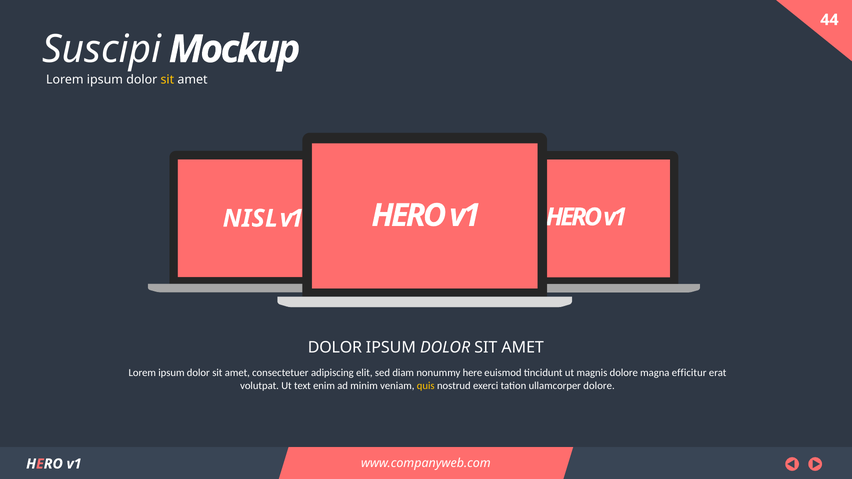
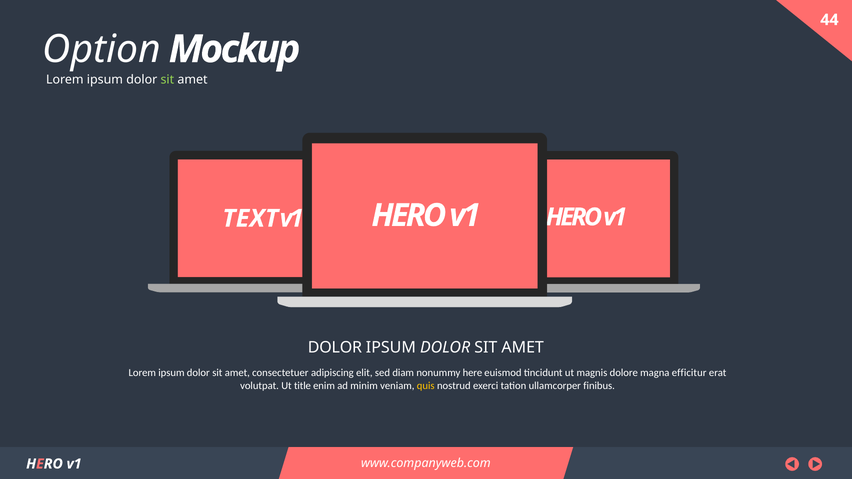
Suscipi: Suscipi -> Option (102, 49)
sit colour: yellow -> light green (167, 80)
NISL: NISL -> TEXT (250, 219)
text: text -> title (302, 386)
ullamcorper dolore: dolore -> finibus (599, 386)
